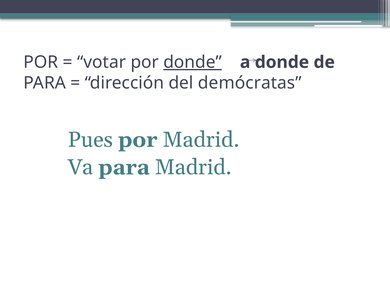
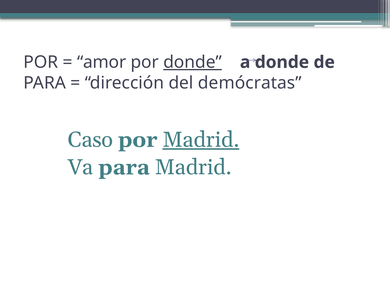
votar: votar -> amor (102, 62)
Pues: Pues -> Caso (90, 140)
Madrid underline: none -> present (201, 140)
